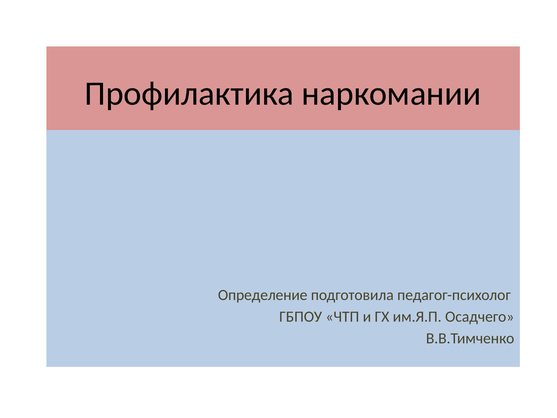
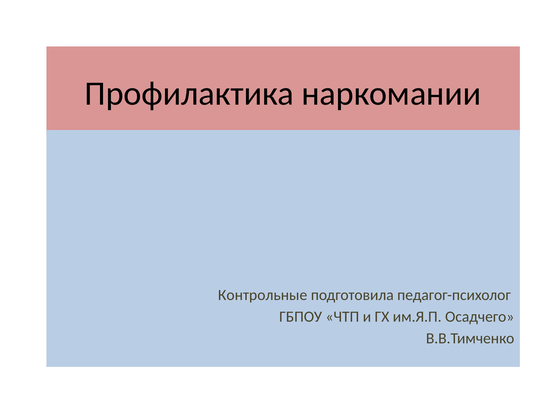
Определение: Определение -> Контрольные (263, 295)
